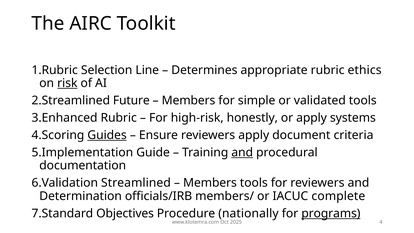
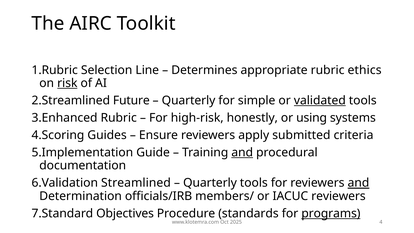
Members: Members -> Quarterly (189, 100)
validated underline: none -> present (320, 100)
or apply: apply -> using (312, 118)
Guides underline: present -> none (107, 135)
document: document -> submitted (301, 135)
Members: Members -> Quarterly (210, 183)
and underline: none -> present (358, 183)
IACUC complete: complete -> reviewers (338, 196)
nationally: nationally -> standards (248, 213)
